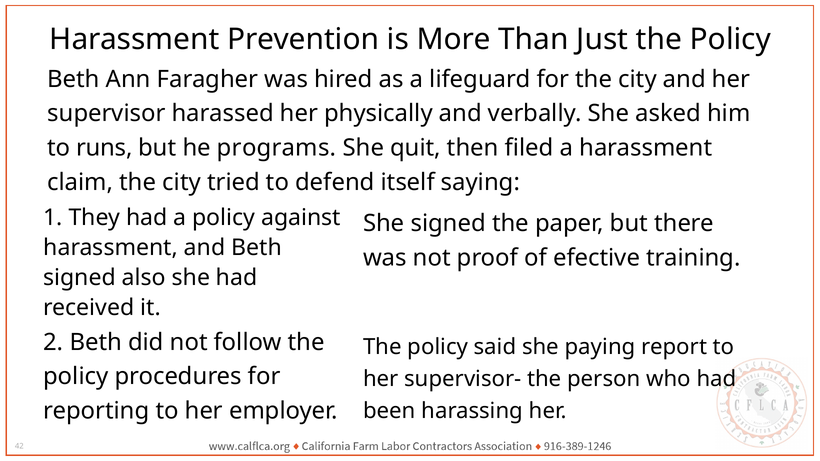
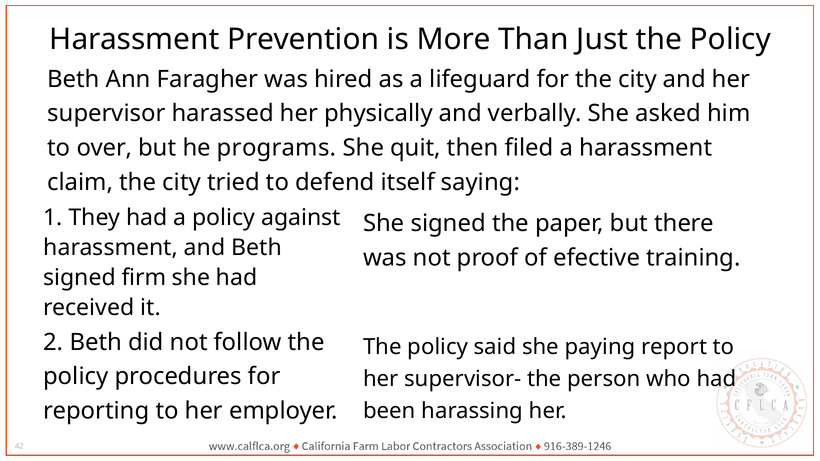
runs: runs -> over (104, 148)
also: also -> firm (144, 278)
